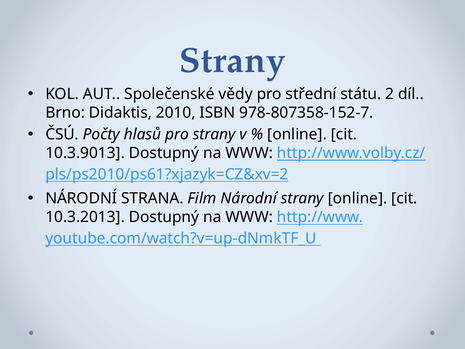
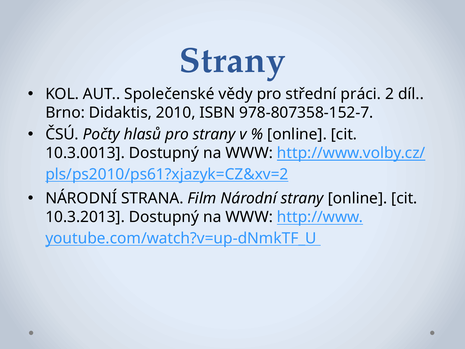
státu: státu -> práci (361, 94)
10.3.9013: 10.3.9013 -> 10.3.0013 (85, 153)
